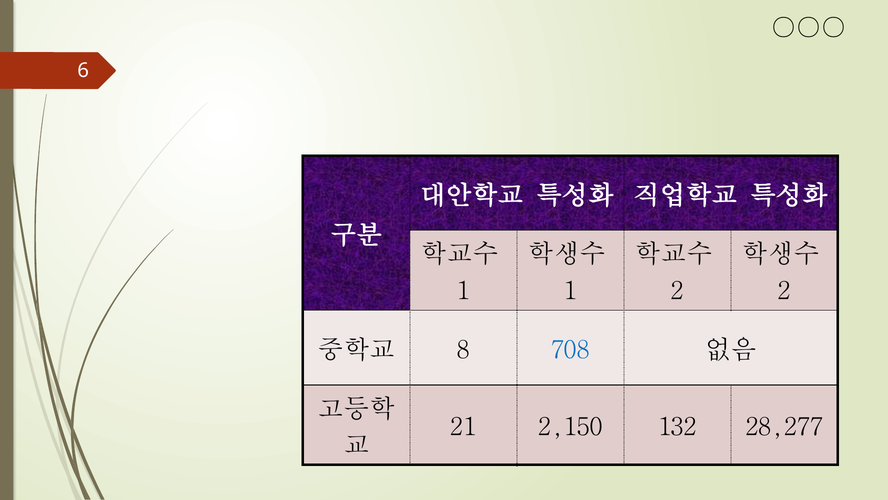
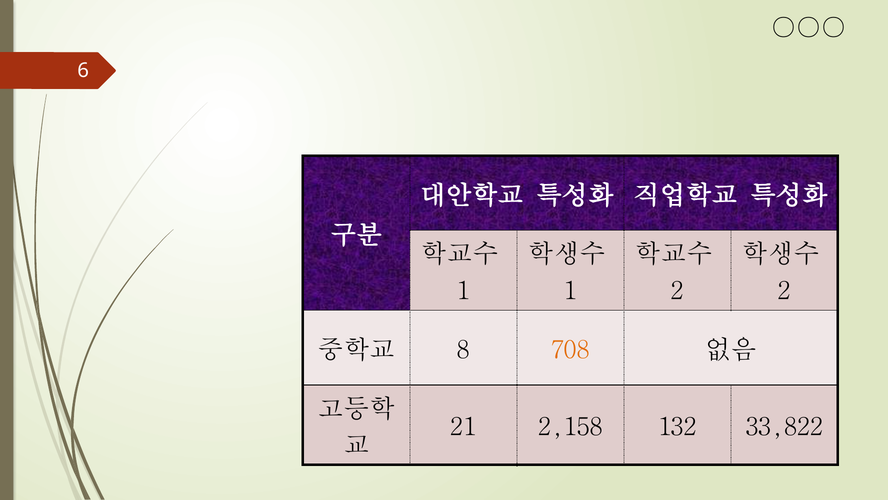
708 colour: blue -> orange (570, 350)
2,150: 2,150 -> 2,158 (570, 427)
28,277: 28,277 -> 33,822 (784, 427)
